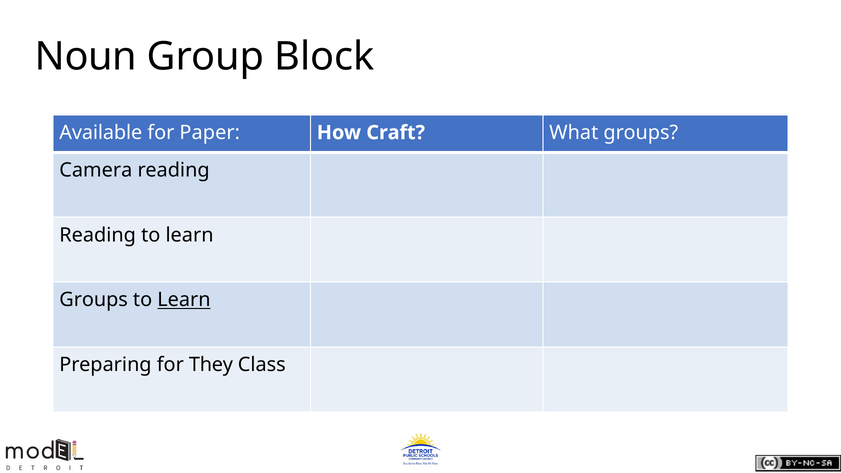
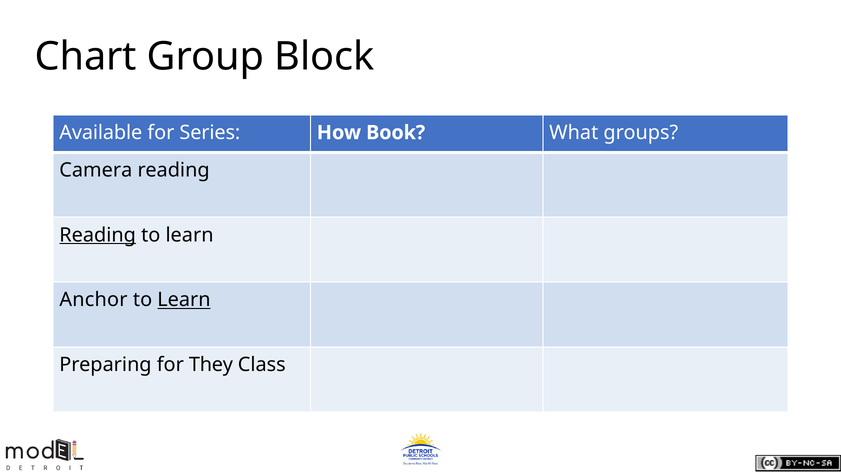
Noun: Noun -> Chart (86, 57)
Paper: Paper -> Series (210, 133)
Craft: Craft -> Book (396, 133)
Reading underline: none -> present (98, 235)
Groups: Groups -> Anchor (93, 300)
